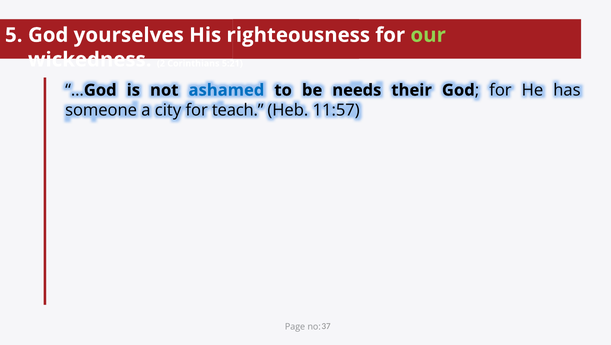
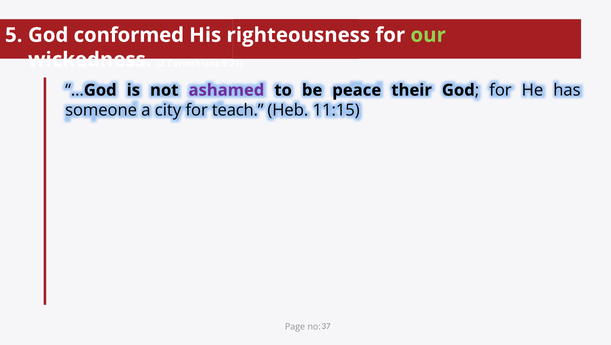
yourselves: yourselves -> conformed (129, 35)
ashamed colour: blue -> purple (226, 90)
needs: needs -> peace (357, 90)
11:57: 11:57 -> 11:15 (336, 110)
